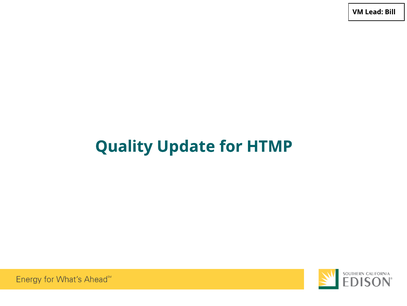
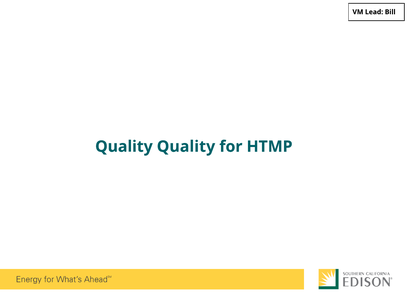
Quality Update: Update -> Quality (186, 146)
